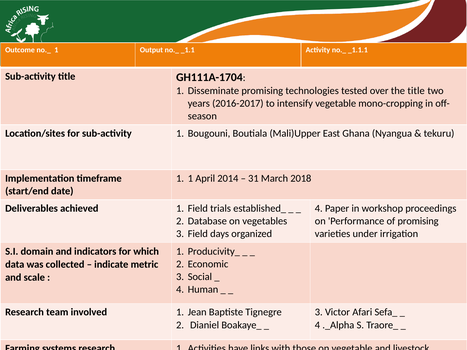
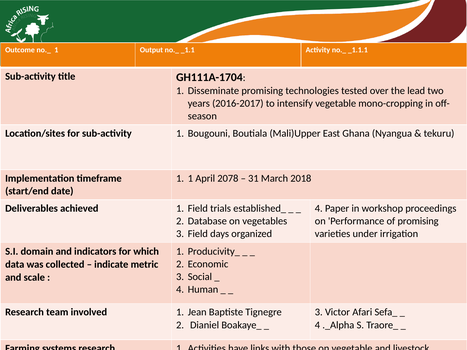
the title: title -> lead (416, 91)
2014: 2014 -> 2078 (228, 179)
